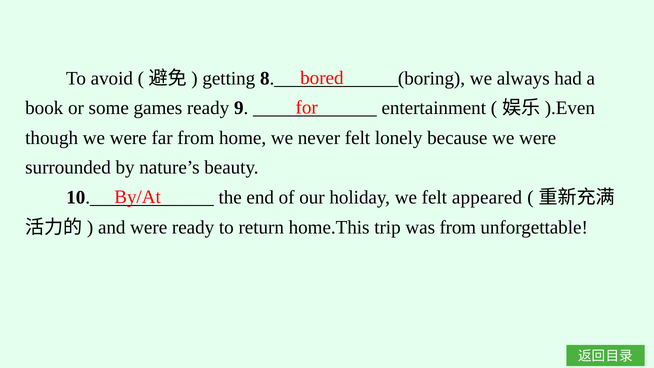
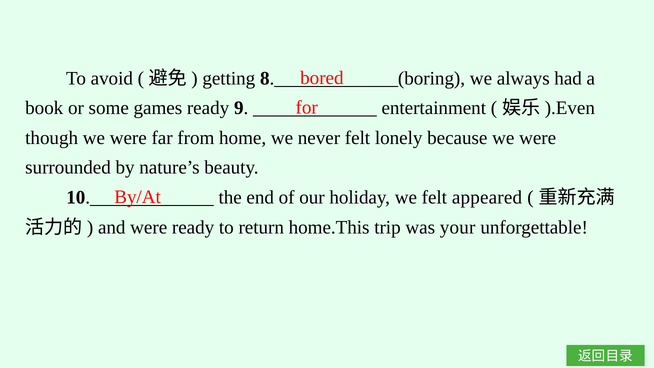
was from: from -> your (458, 227)
